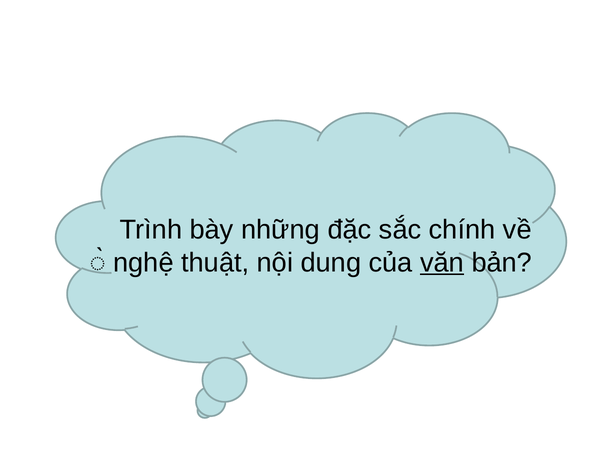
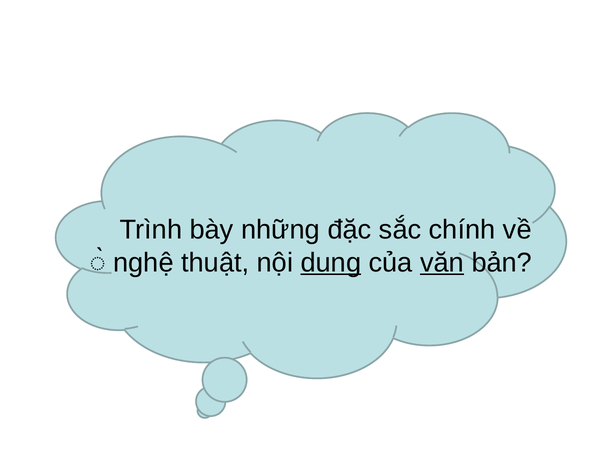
dung underline: none -> present (331, 263)
